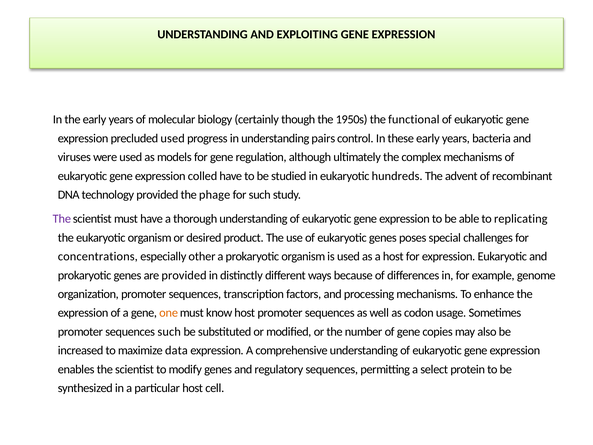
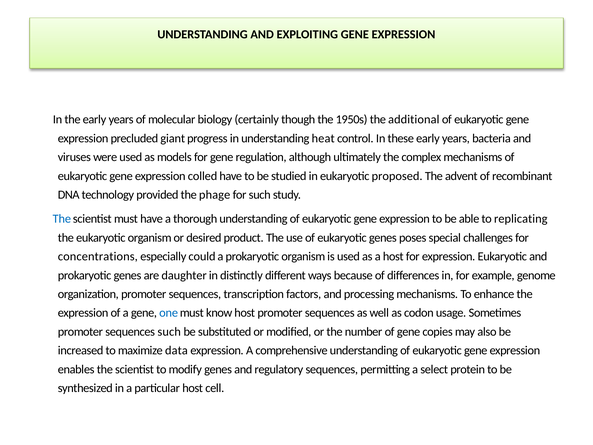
functional: functional -> additional (414, 119)
precluded used: used -> giant (173, 138)
pairs: pairs -> heat (323, 138)
hundreds: hundreds -> proposed (397, 176)
The colour: purple -> blue (62, 219)
other: other -> could (202, 256)
are provided: provided -> daughter (184, 275)
one colour: orange -> blue (169, 313)
